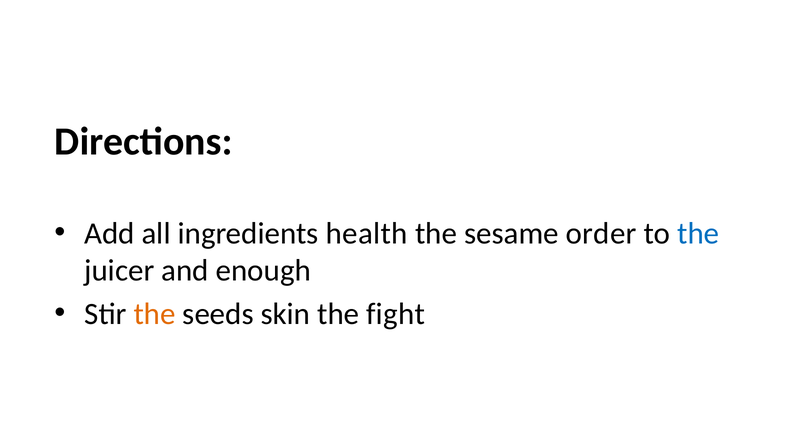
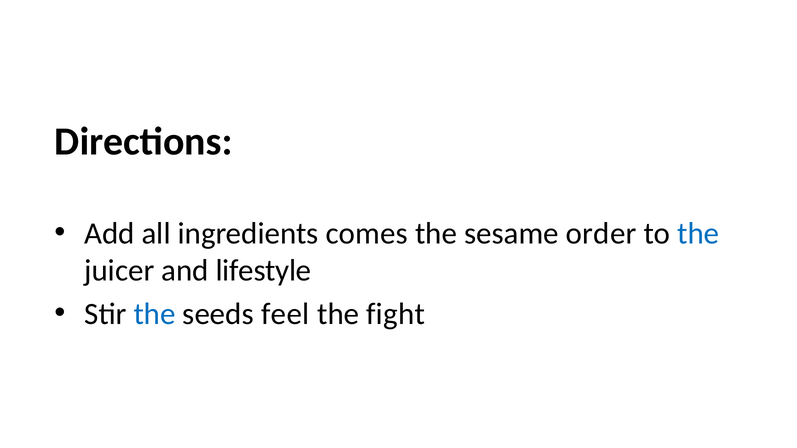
health: health -> comes (367, 233)
enough: enough -> lifestyle (263, 271)
the colour: orange -> blue (155, 314)
skin: skin -> feel (285, 314)
